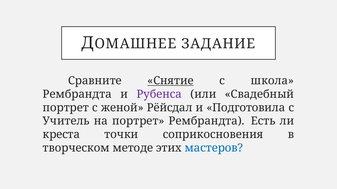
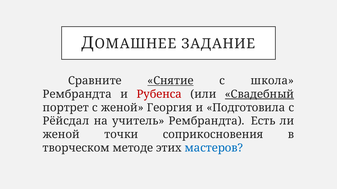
Рубенса colour: purple -> red (159, 94)
Свадебный underline: none -> present (260, 94)
Рёйсдал: Рёйсдал -> Георгия (170, 108)
Учитель: Учитель -> Рёйсдал (66, 121)
на портрет: портрет -> учитель (138, 121)
креста: креста -> женой (61, 135)
